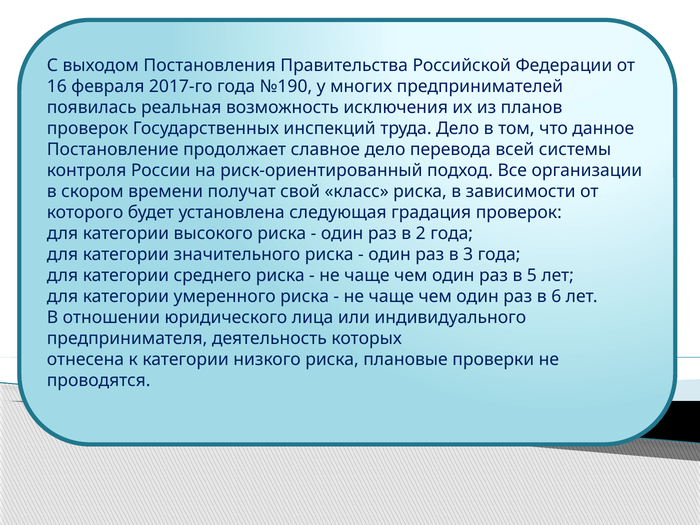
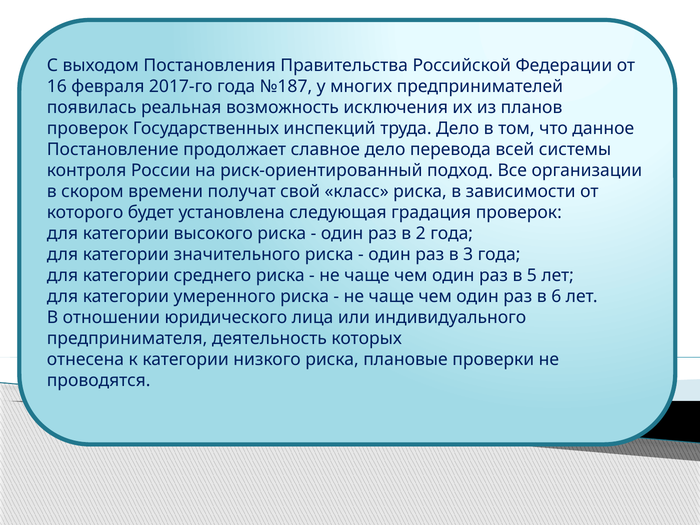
№190: №190 -> №187 (286, 86)
